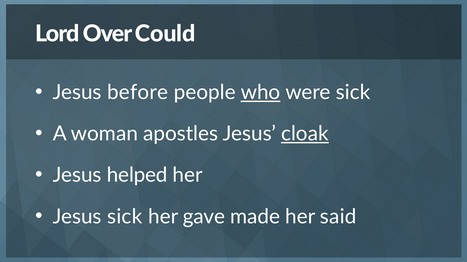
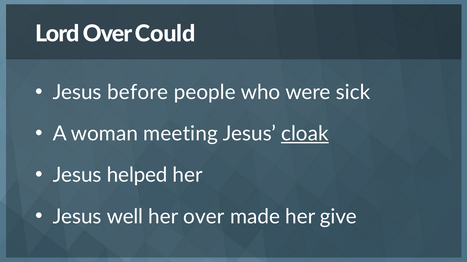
who underline: present -> none (261, 93)
apostles: apostles -> meeting (181, 134)
Jesus sick: sick -> well (125, 217)
her gave: gave -> over (204, 217)
said: said -> give (338, 217)
